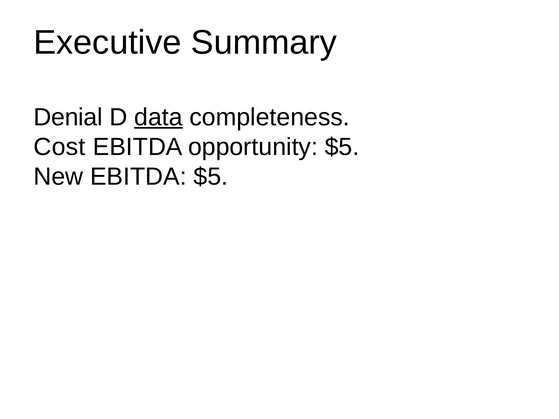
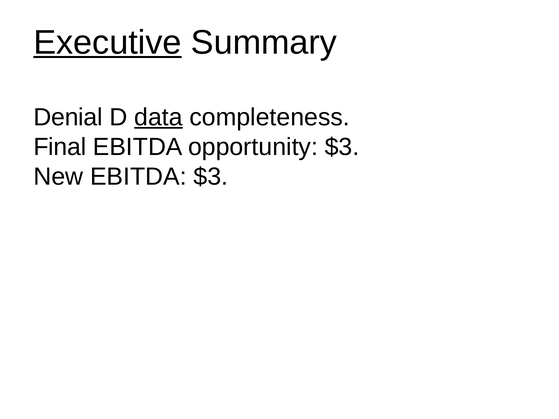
Executive underline: none -> present (107, 42)
Cost: Cost -> Final (60, 147)
opportunity $5: $5 -> $3 (342, 147)
EBITDA $5: $5 -> $3 (211, 177)
